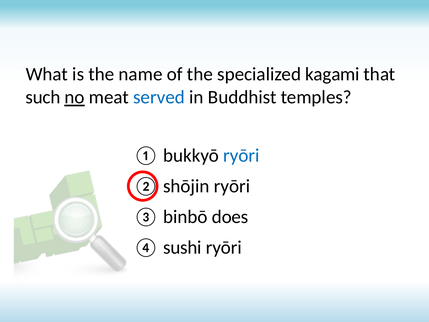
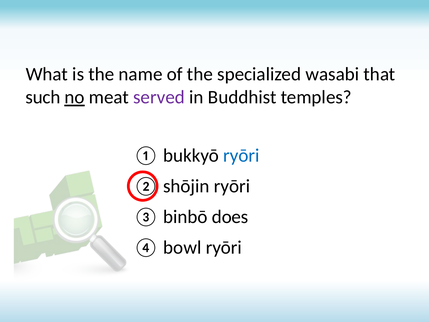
kagami: kagami -> wasabi (332, 74)
served colour: blue -> purple (159, 97)
sushi: sushi -> bowl (182, 247)
